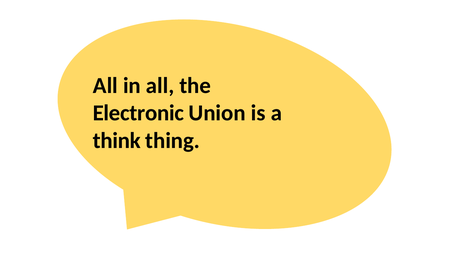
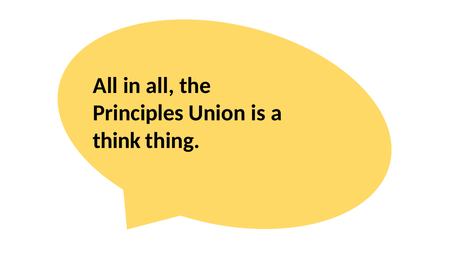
Electronic: Electronic -> Principles (138, 113)
